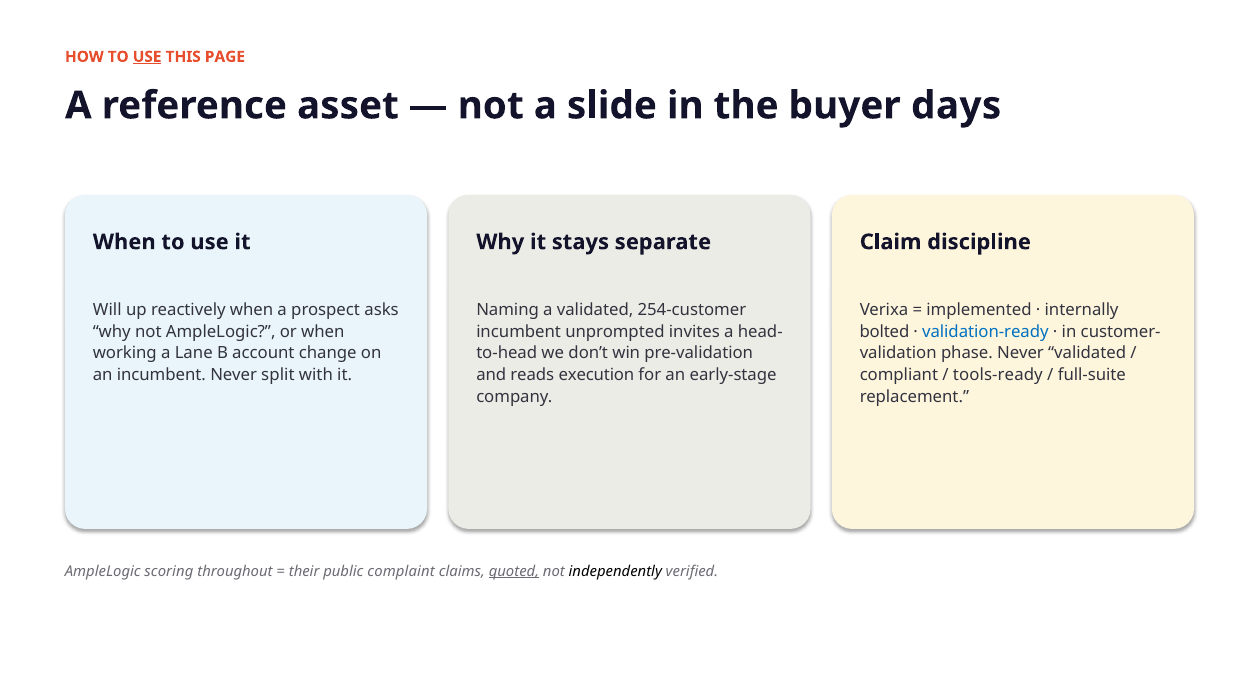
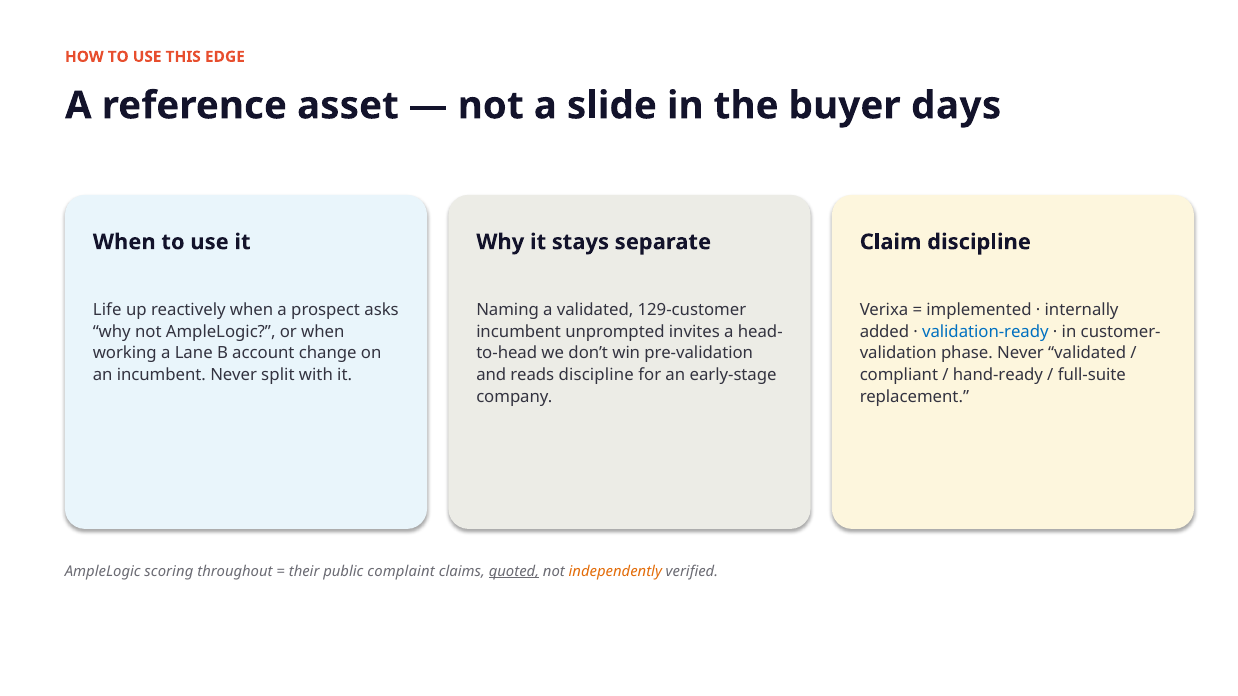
USE underline: present -> none (147, 57)
PAGE: PAGE -> EDGE (225, 57)
Will: Will -> Life (107, 310)
254-customer: 254-customer -> 129-customer (692, 310)
bolted: bolted -> added (884, 332)
reads execution: execution -> discipline (596, 375)
tools-ready: tools-ready -> hand-ready (998, 375)
independently colour: black -> orange (615, 572)
